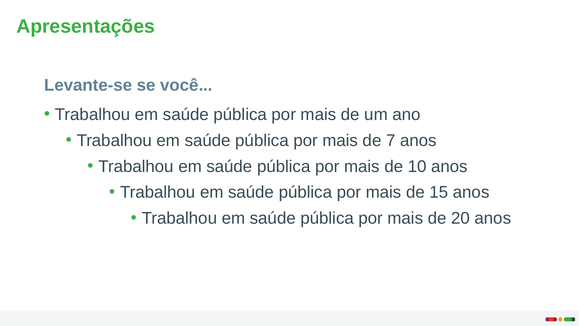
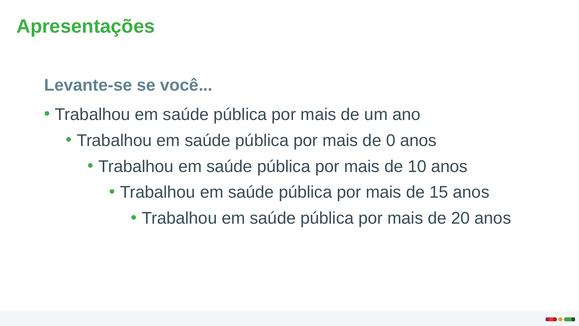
7: 7 -> 0 (391, 140)
